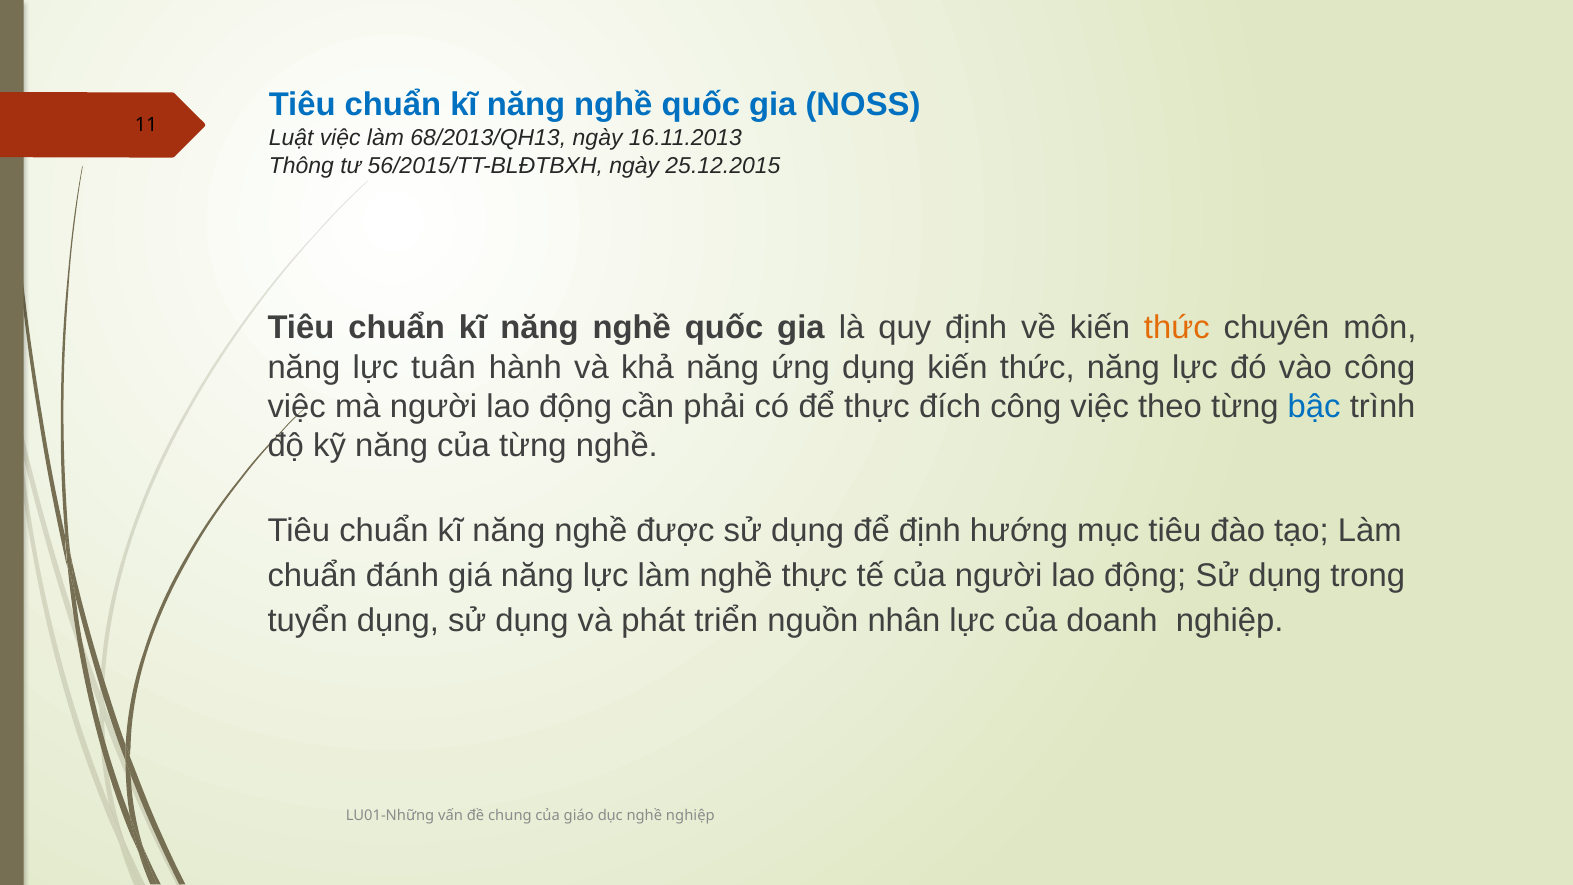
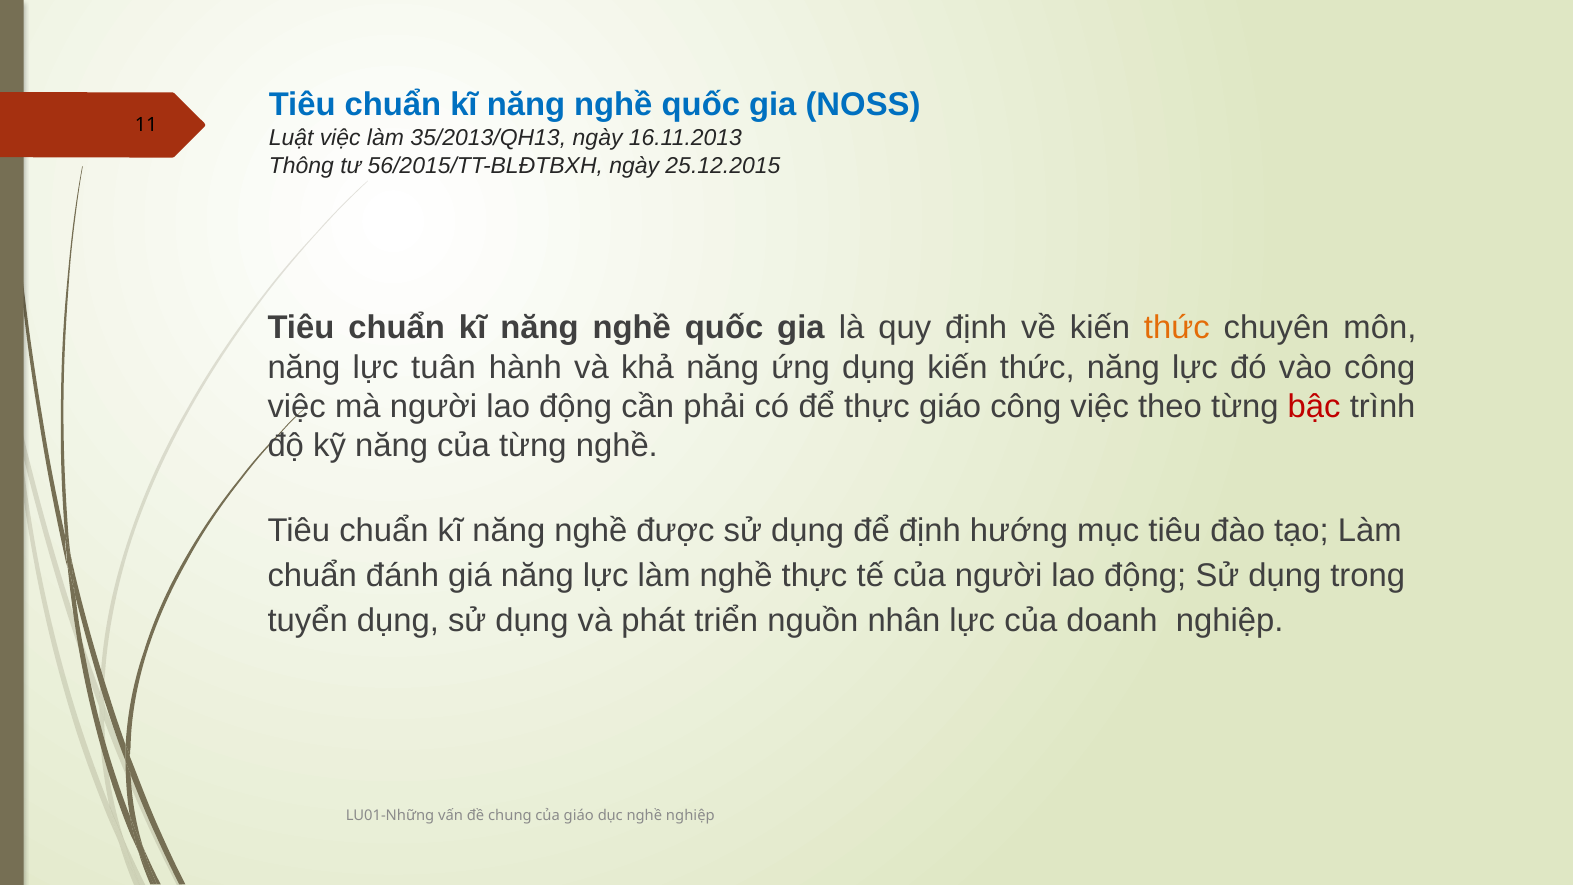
68/2013/QH13: 68/2013/QH13 -> 35/2013/QH13 (488, 138)
thực đích: đích -> giáo (950, 407)
bậc colour: blue -> red (1314, 407)
